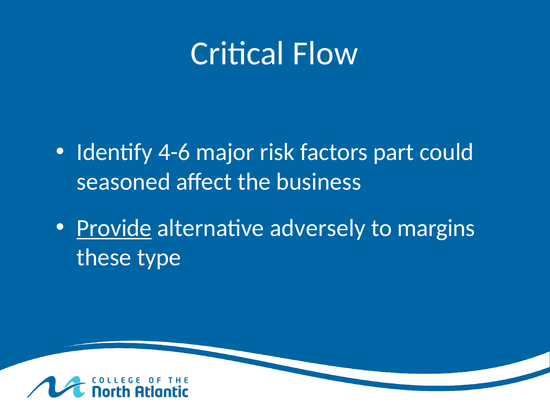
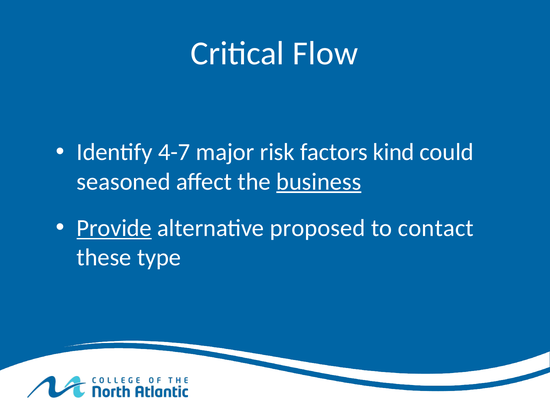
4-6: 4-6 -> 4-7 (174, 152)
part: part -> kind (394, 152)
business underline: none -> present (319, 181)
adversely: adversely -> proposed (318, 228)
margins: margins -> contact (436, 228)
